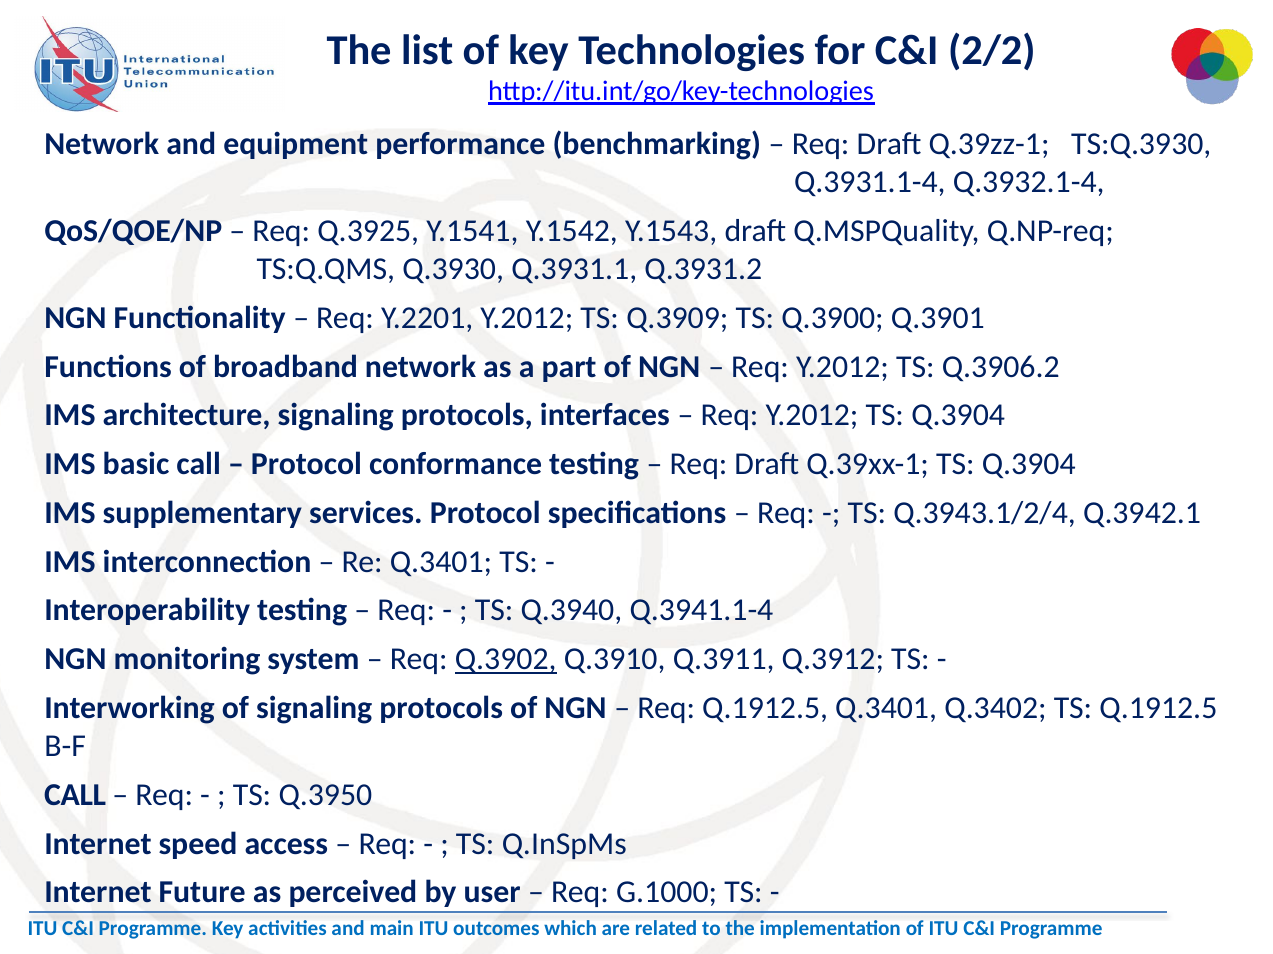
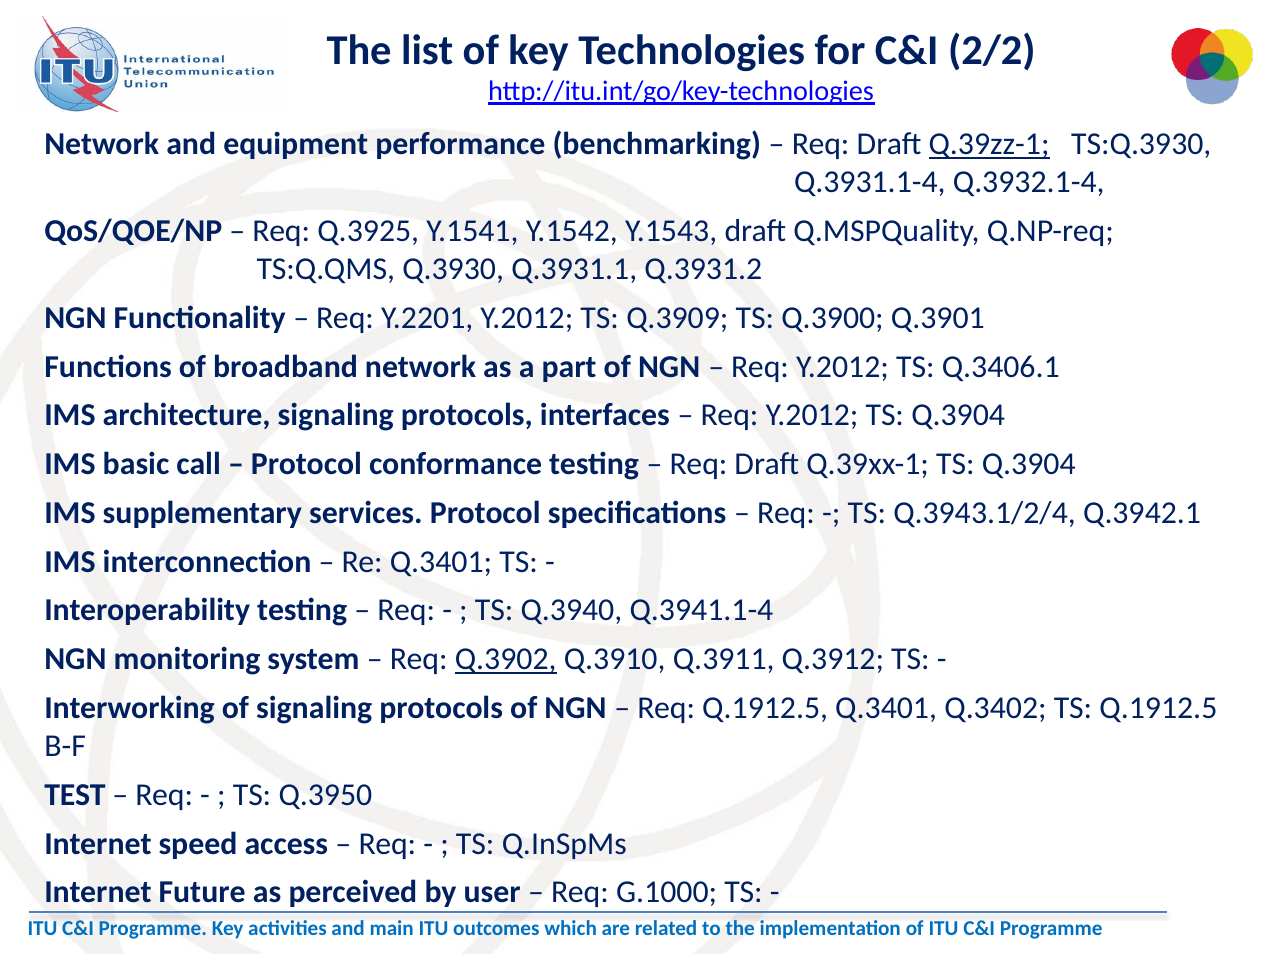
Q.39zz-1 underline: none -> present (989, 144)
Q.3906.2: Q.3906.2 -> Q.3406.1 (1001, 367)
CALL: CALL -> TEST (75, 796)
